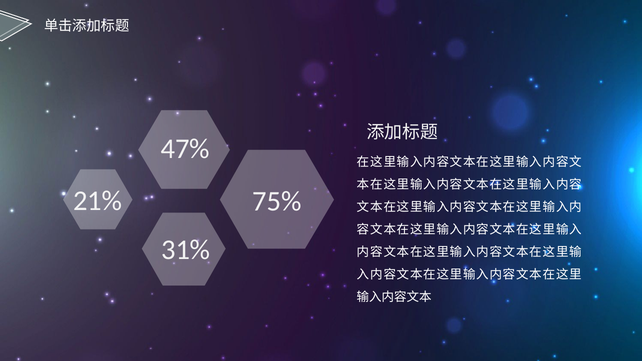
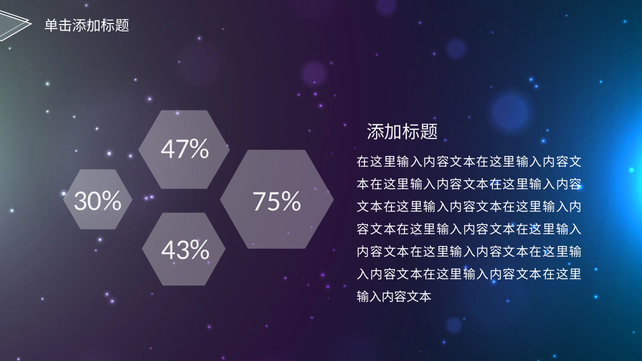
21%: 21% -> 30% (98, 201)
31%: 31% -> 43% (186, 250)
